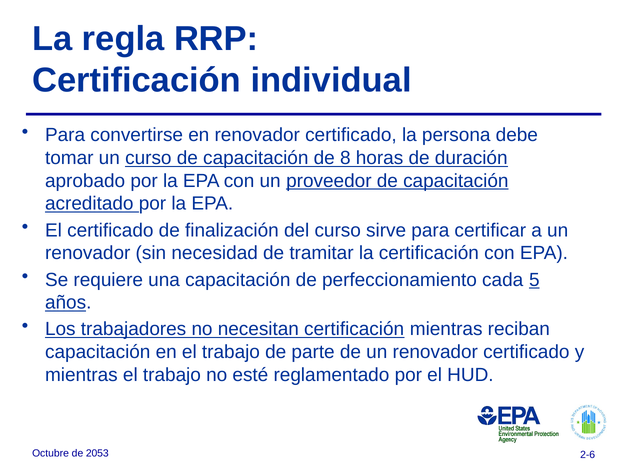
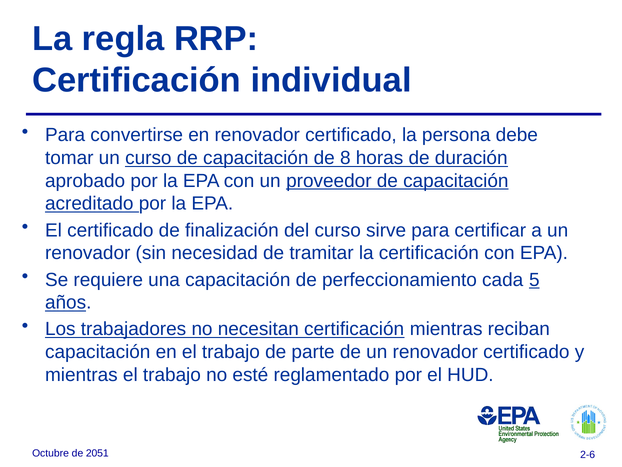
2053: 2053 -> 2051 (97, 453)
